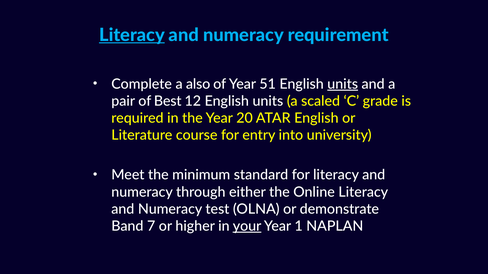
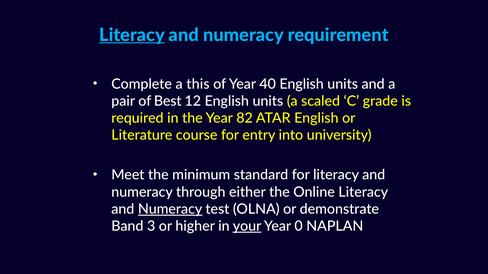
also: also -> this (198, 84)
51: 51 -> 40 (268, 84)
units underline: present -> none (343, 84)
20: 20 -> 82 (245, 118)
Numeracy underline: none -> present (170, 209)
7: 7 -> 3 (151, 226)
1: 1 -> 0 (299, 226)
